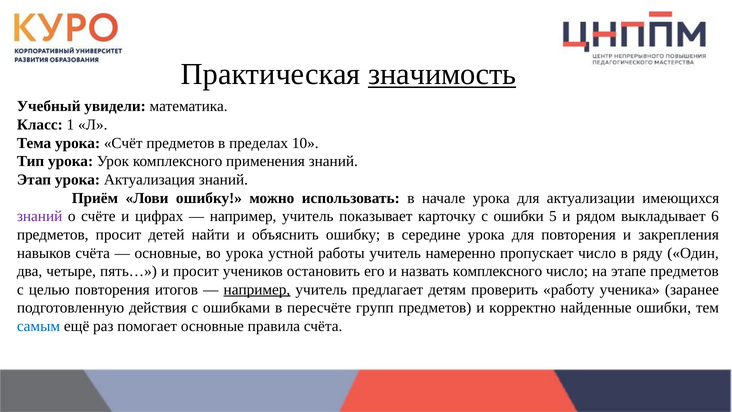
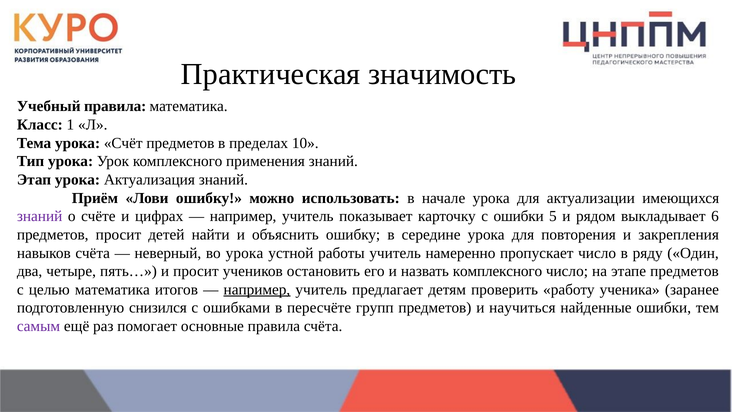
значимость underline: present -> none (442, 74)
Учебный увидели: увидели -> правила (115, 106)
основные: основные -> неверный (168, 253)
целью повторения: повторения -> математика (112, 289)
действия: действия -> снизился (158, 308)
корректно: корректно -> научиться (522, 308)
самым colour: blue -> purple (39, 326)
